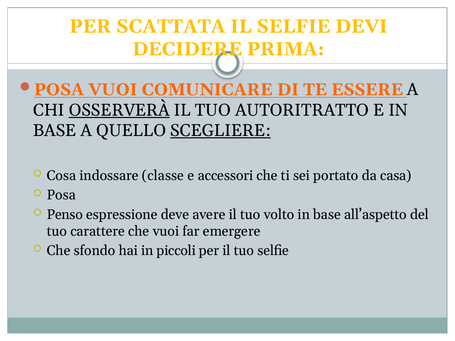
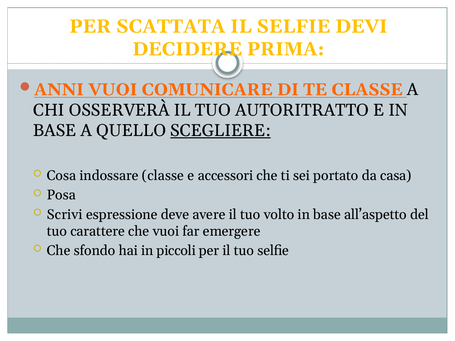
POSA: POSA -> ANNI (59, 90)
TE ESSERE: ESSERE -> CLASSE (367, 90)
OSSERVERÀ underline: present -> none (119, 110)
Penso: Penso -> Scrivi (65, 215)
